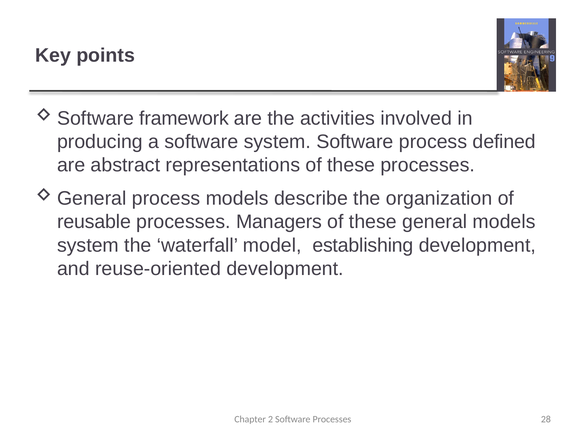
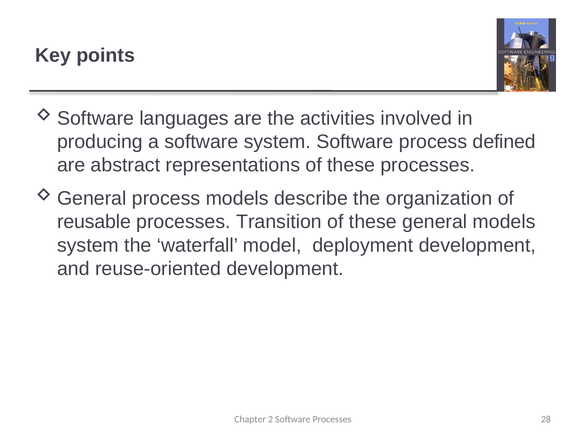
framework: framework -> languages (184, 119)
Managers: Managers -> Transition (279, 222)
establishing: establishing -> deployment (363, 246)
